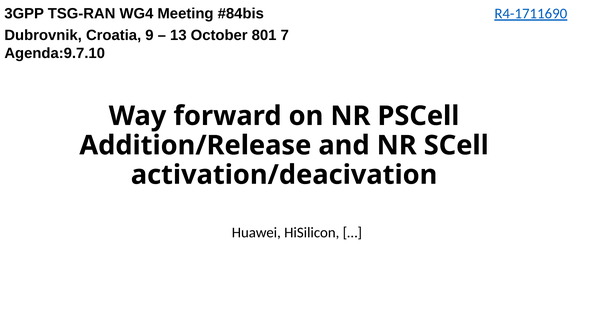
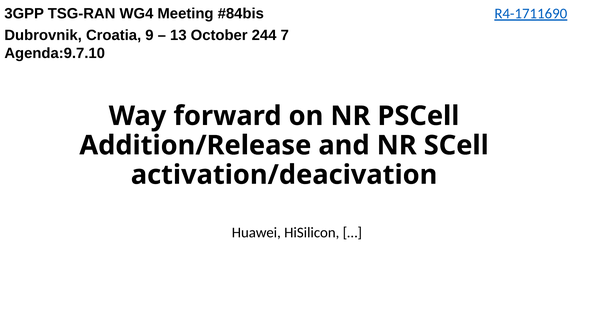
801: 801 -> 244 (264, 35)
